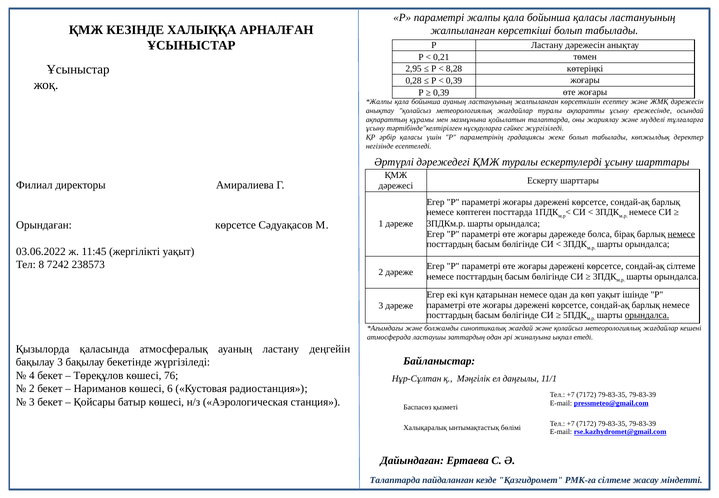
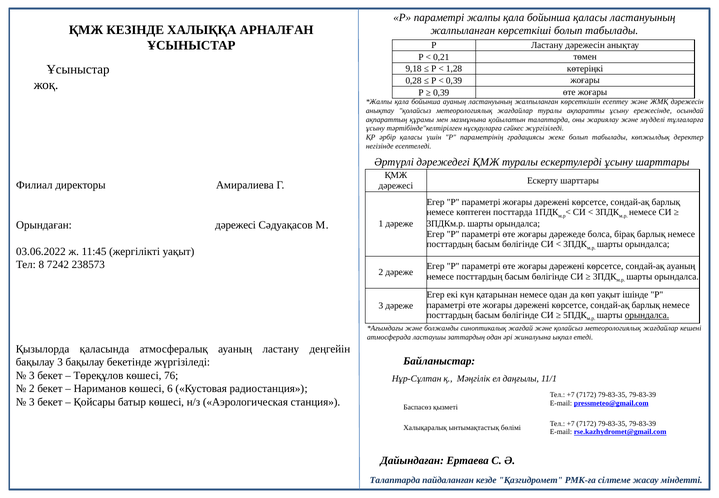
2,95: 2,95 -> 9,18 (414, 69)
8,28: 8,28 -> 1,28 (454, 69)
Орындаған көрсетсе: көрсетсе -> дәрежесі (236, 225)
немесе underline: present -> none (681, 234)
сондай-ақ сілтеме: сілтеме -> ауаның (681, 266)
4: 4 -> 3 (32, 375)
